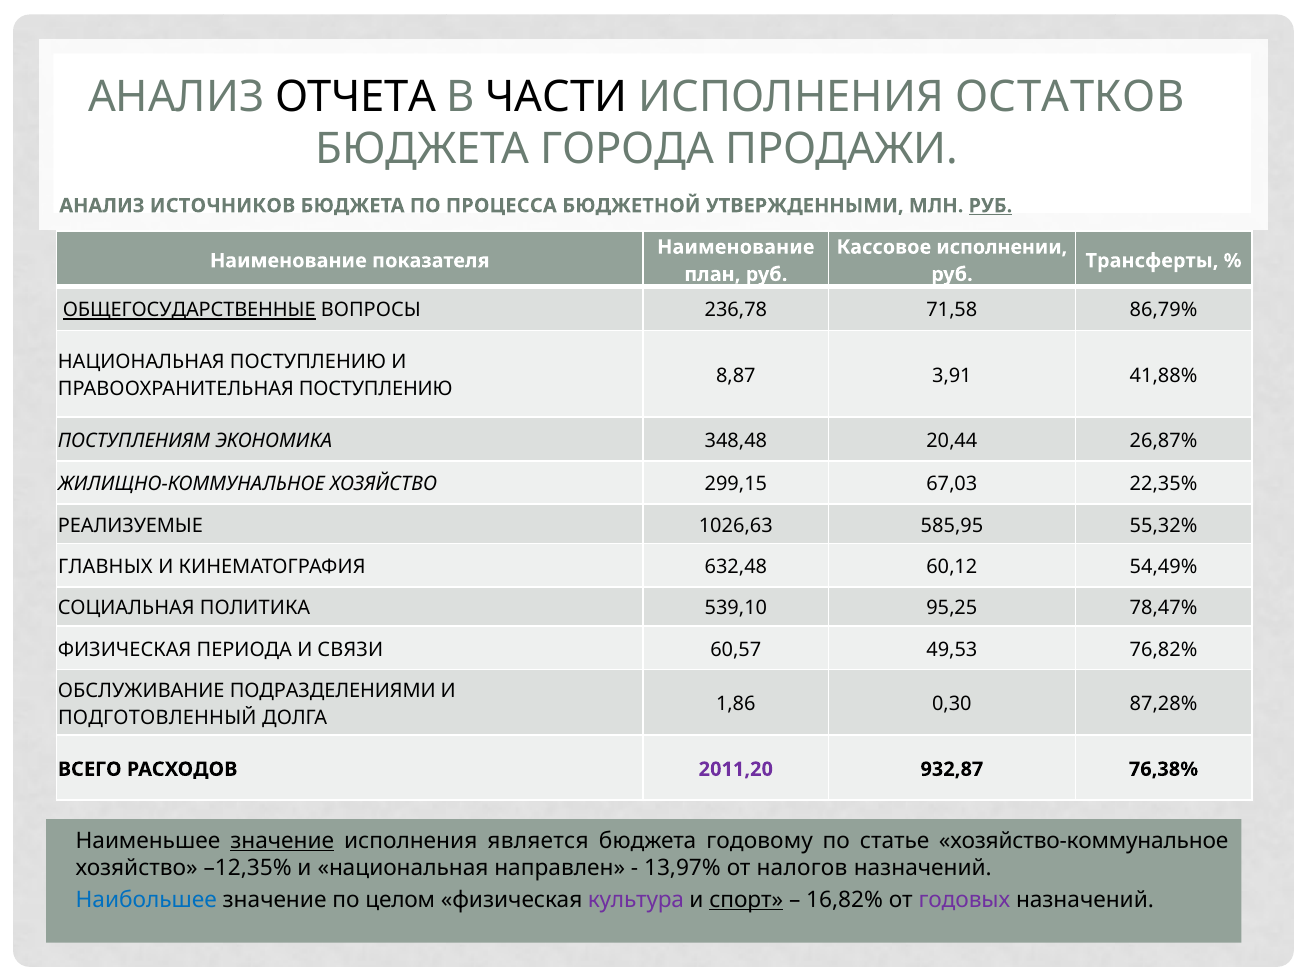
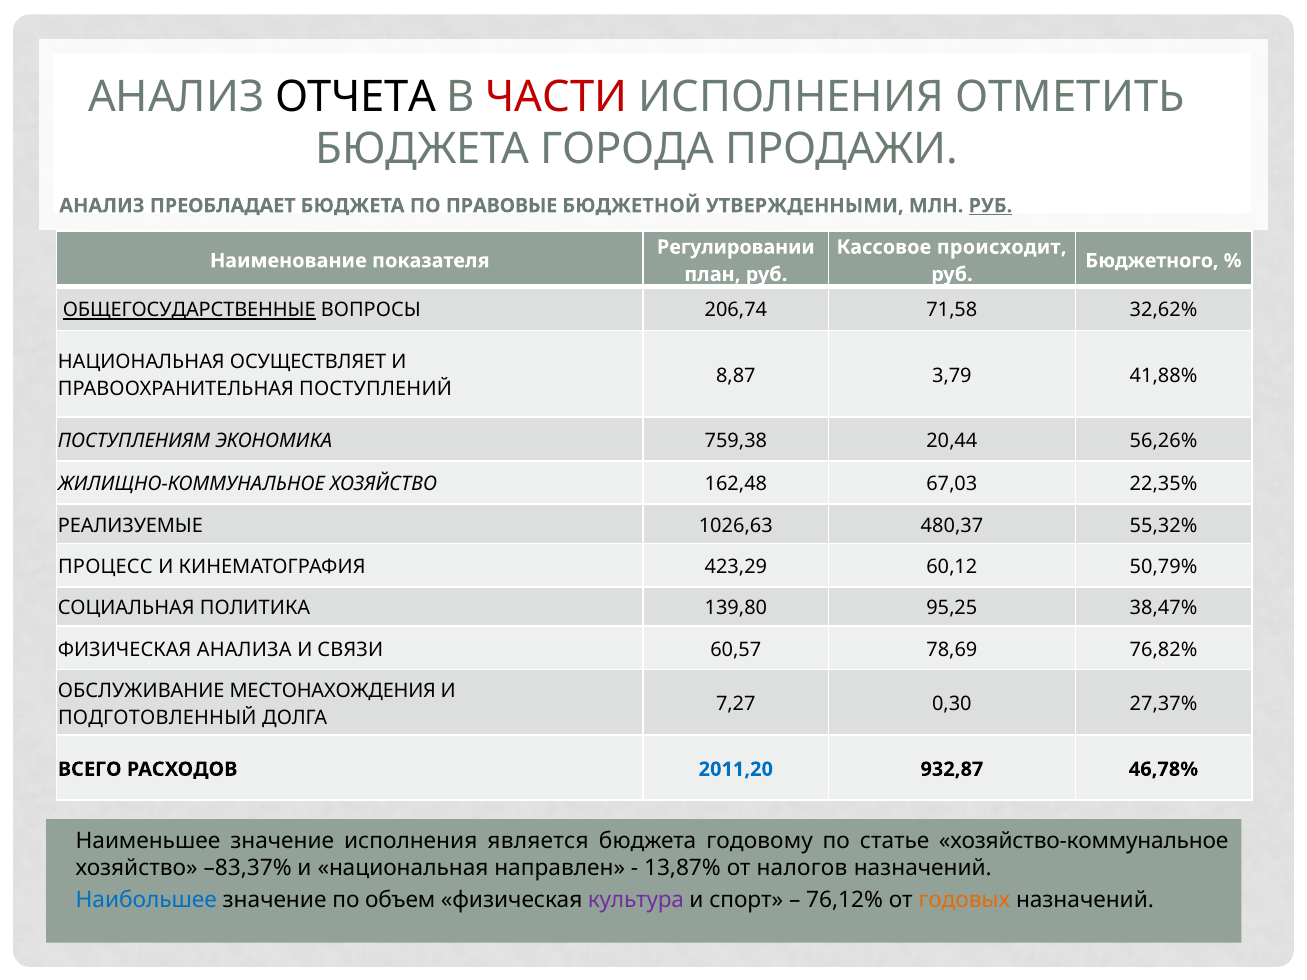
ЧАСТИ colour: black -> red (557, 97)
ОСТАТКОВ: ОСТАТКОВ -> ОТМЕТИТЬ (1070, 97)
ИСТОЧНИКОВ: ИСТОЧНИКОВ -> ПРЕОБЛАДАЕТ (223, 206)
ПРОЦЕССА: ПРОЦЕССА -> ПРАВОВЫЕ (502, 206)
Наименование: Наименование -> Регулировании (736, 247)
исполнении: исполнении -> происходит (1002, 247)
Трансферты: Трансферты -> Бюджетного (1152, 261)
236,78: 236,78 -> 206,74 (736, 310)
86,79%: 86,79% -> 32,62% (1164, 310)
НАЦИОНАЛЬНАЯ ПОСТУПЛЕНИЮ: ПОСТУПЛЕНИЮ -> ОСУЩЕСТВЛЯЕТ (308, 362)
3,91: 3,91 -> 3,79 (952, 376)
ПРАВООХРАНИТЕЛЬНАЯ ПОСТУПЛЕНИЮ: ПОСТУПЛЕНИЮ -> ПОСТУПЛЕНИЙ (376, 389)
348,48: 348,48 -> 759,38 (736, 441)
26,87%: 26,87% -> 56,26% (1164, 441)
299,15: 299,15 -> 162,48 (736, 484)
585,95: 585,95 -> 480,37 (952, 526)
ГЛАВНЫХ: ГЛАВНЫХ -> ПРОЦЕСС (105, 567)
632,48: 632,48 -> 423,29 (736, 567)
54,49%: 54,49% -> 50,79% (1164, 567)
539,10: 539,10 -> 139,80 (736, 609)
78,47%: 78,47% -> 38,47% (1164, 609)
ПЕРИОДА: ПЕРИОДА -> АНАЛИЗА (244, 650)
49,53: 49,53 -> 78,69 (952, 650)
ПОДРАЗДЕЛЕНИЯМИ: ПОДРАЗДЕЛЕНИЯМИ -> МЕСТОНАХОЖДЕНИЯ (333, 691)
1,86: 1,86 -> 7,27 (736, 704)
87,28%: 87,28% -> 27,37% (1164, 704)
2011,20 colour: purple -> blue (736, 769)
76,38%: 76,38% -> 46,78% (1164, 769)
значение underline: present -> none (282, 841)
–12,35%: –12,35% -> –83,37% (248, 868)
13,97%: 13,97% -> 13,87% (682, 868)
целом: целом -> объем (400, 900)
спорт underline: present -> none (746, 900)
16,82%: 16,82% -> 76,12% (845, 900)
годовых colour: purple -> orange (964, 900)
